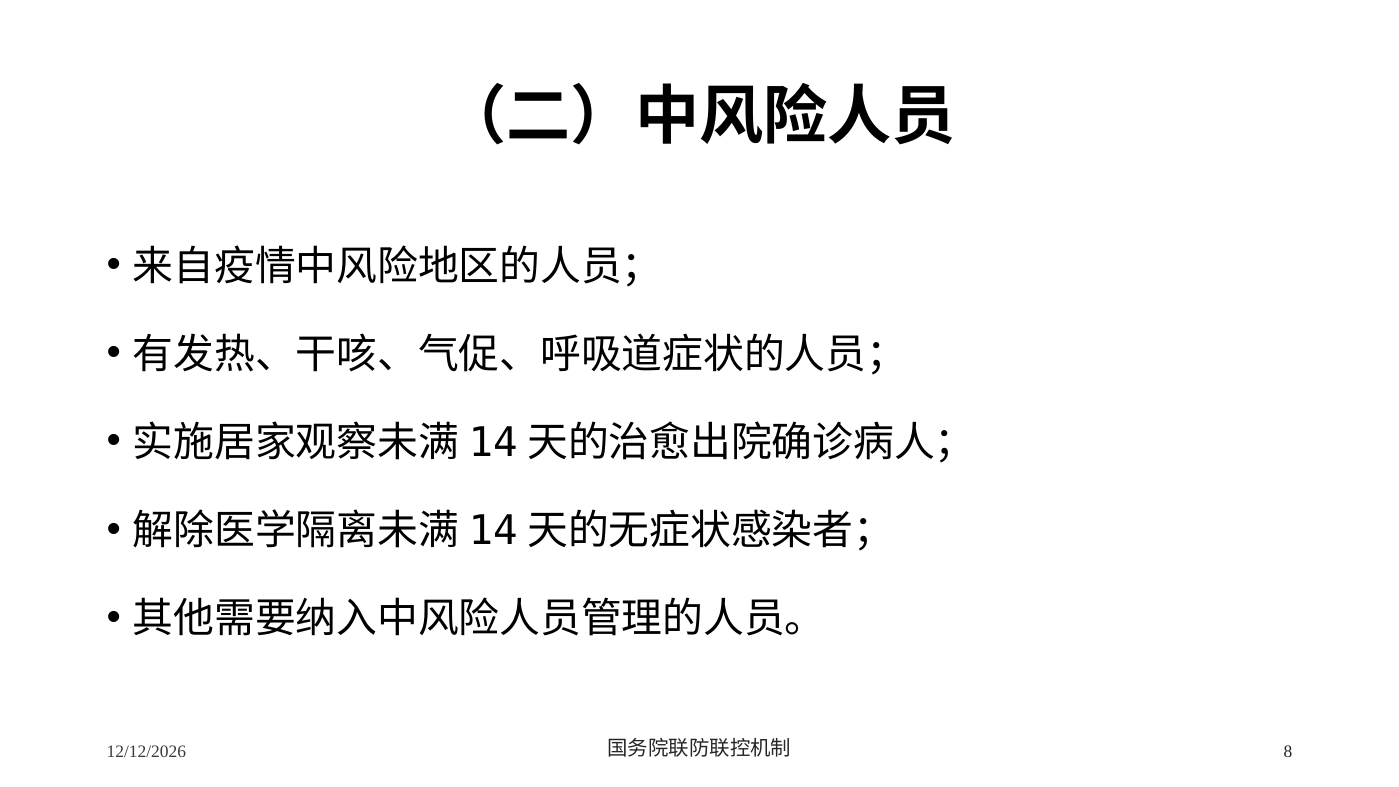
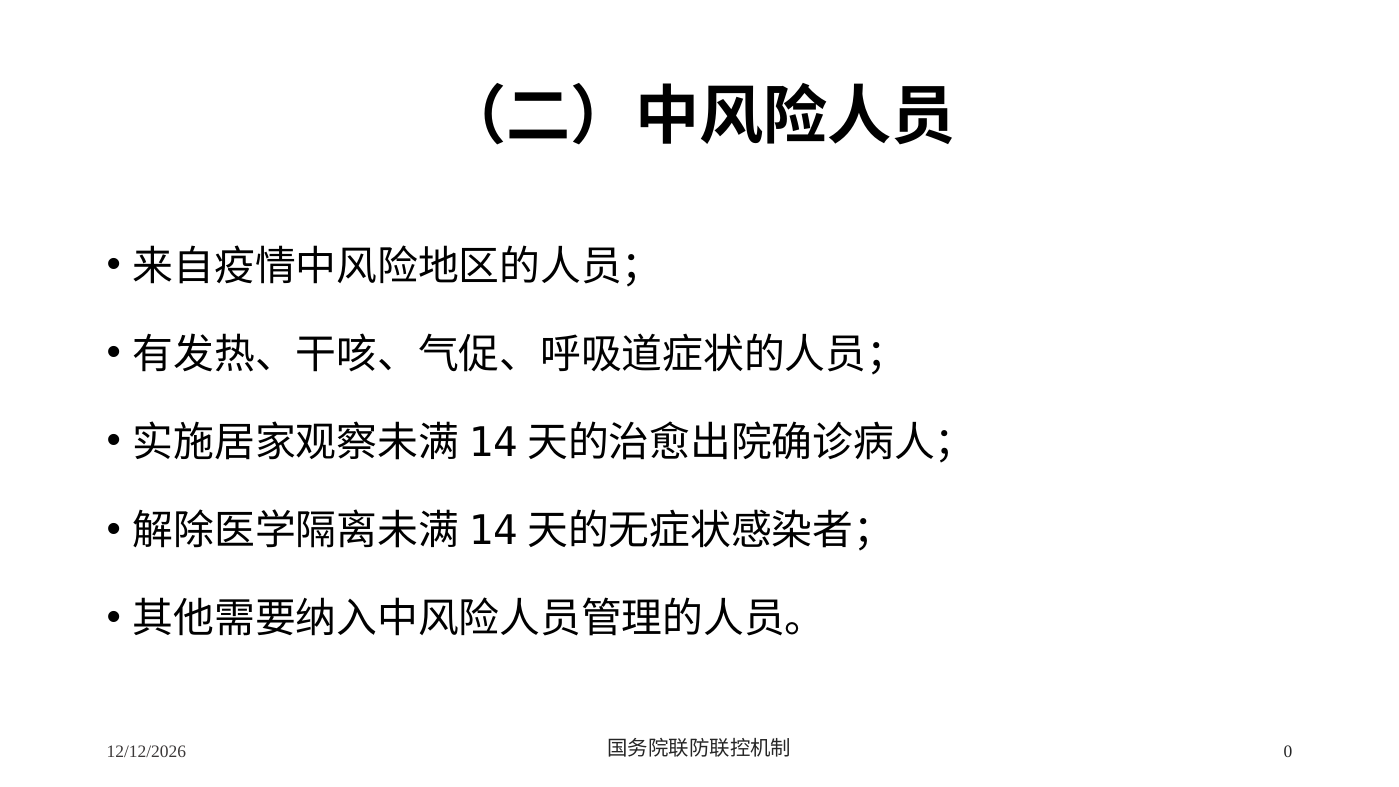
8: 8 -> 0 (1288, 752)
